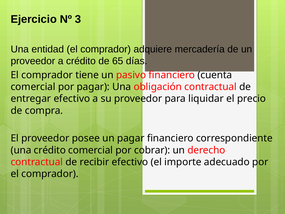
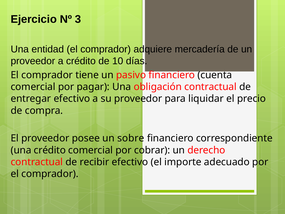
65: 65 -> 10 (118, 61)
un pagar: pagar -> sobre (131, 138)
